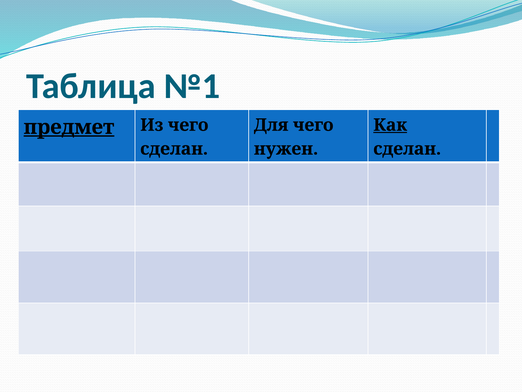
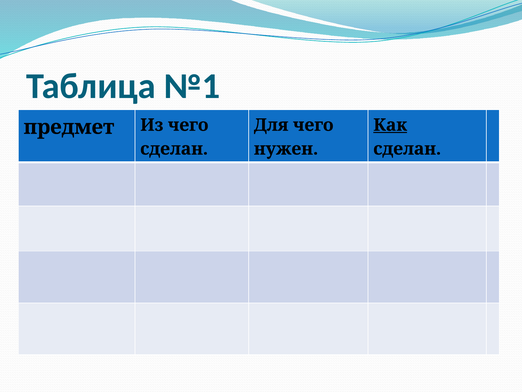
предмет underline: present -> none (69, 127)
